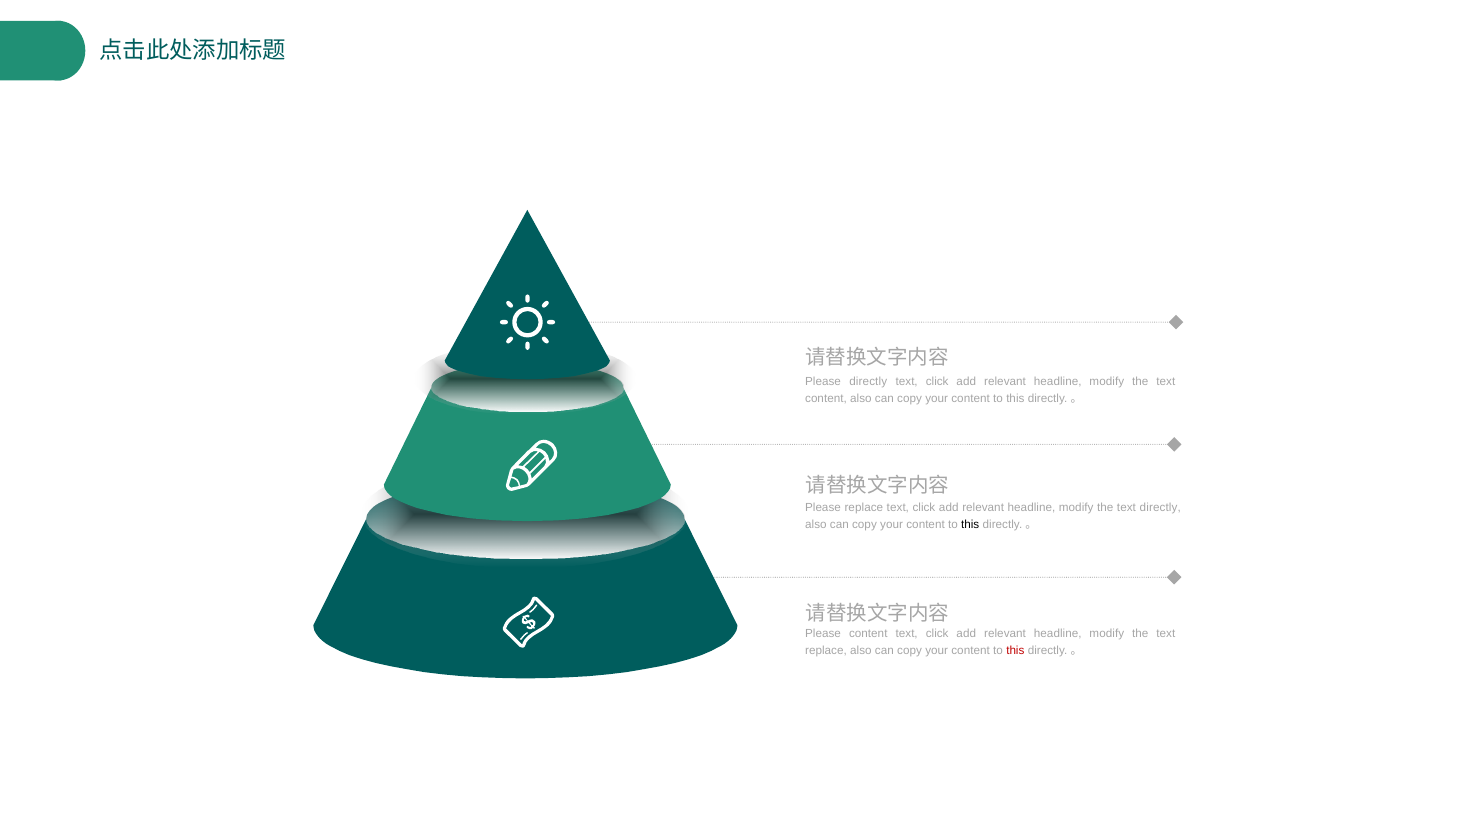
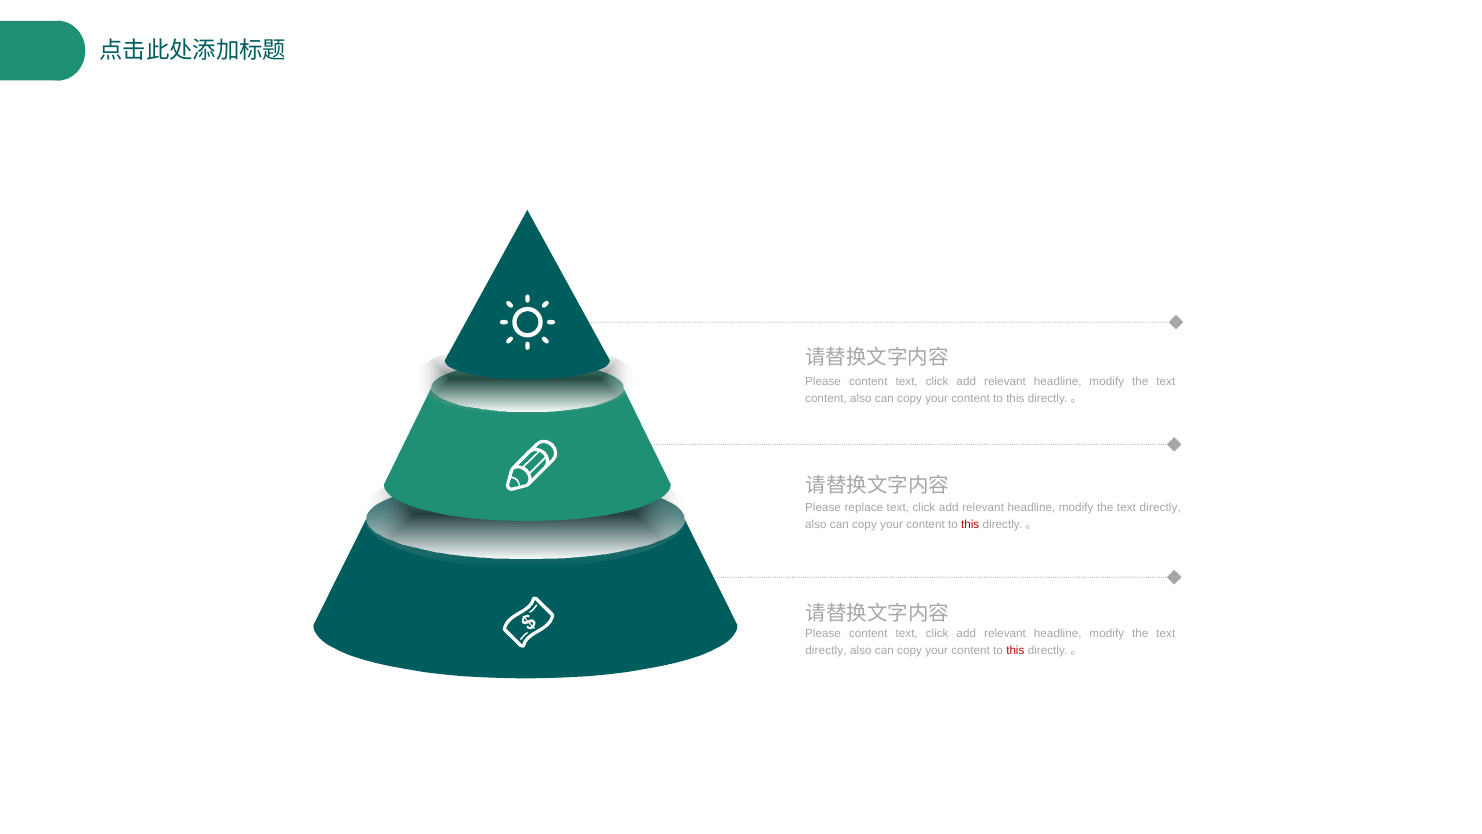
directly: directly -> content (868, 381)
this colour: black -> red (970, 524)
replace: replace -> directly (826, 650)
